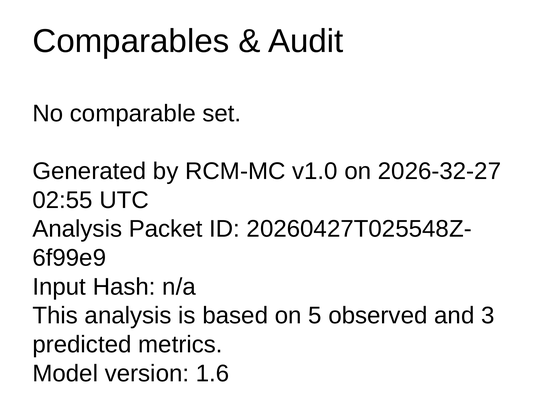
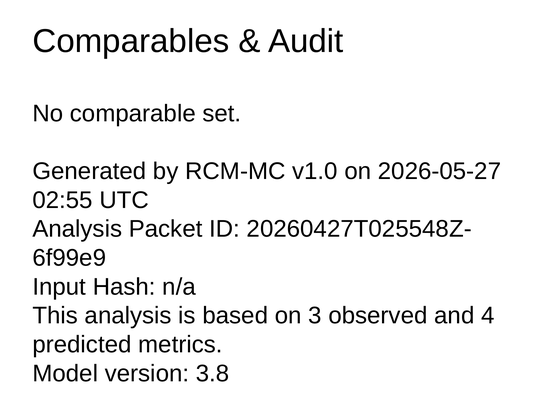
2026-32-27: 2026-32-27 -> 2026-05-27 (440, 171)
5: 5 -> 3 (315, 316)
3: 3 -> 4 (488, 316)
1.6: 1.6 -> 3.8 (213, 374)
